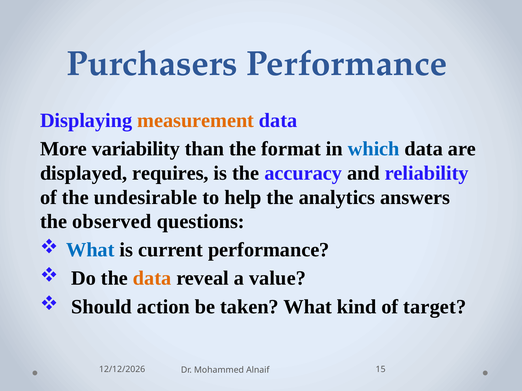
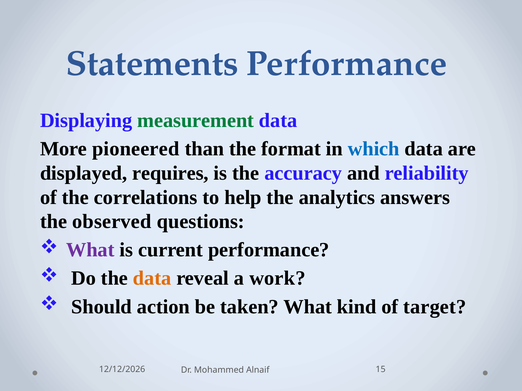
Purchasers: Purchasers -> Statements (152, 64)
measurement colour: orange -> green (196, 121)
variability: variability -> pioneered (136, 149)
undesirable: undesirable -> correlations (146, 198)
What colour: blue -> purple (90, 250)
value: value -> work (277, 279)
